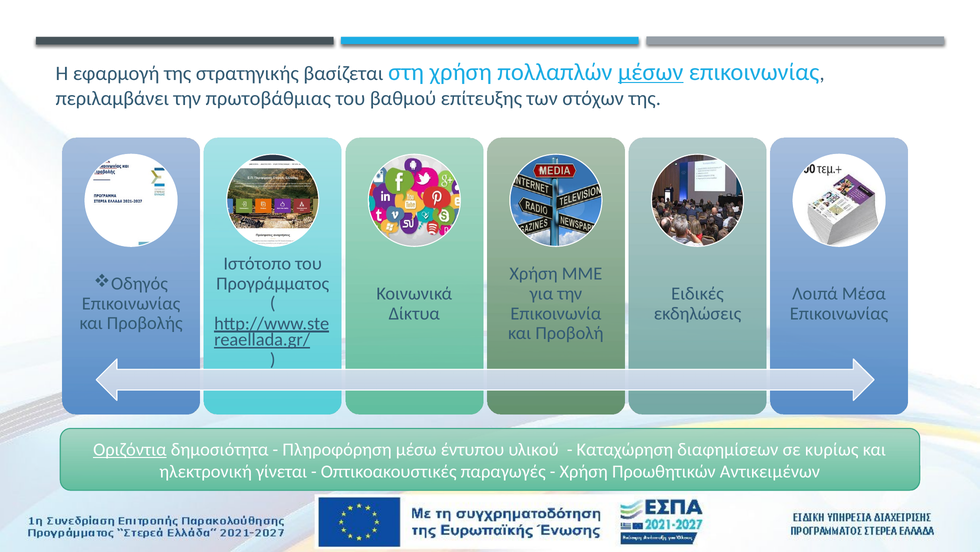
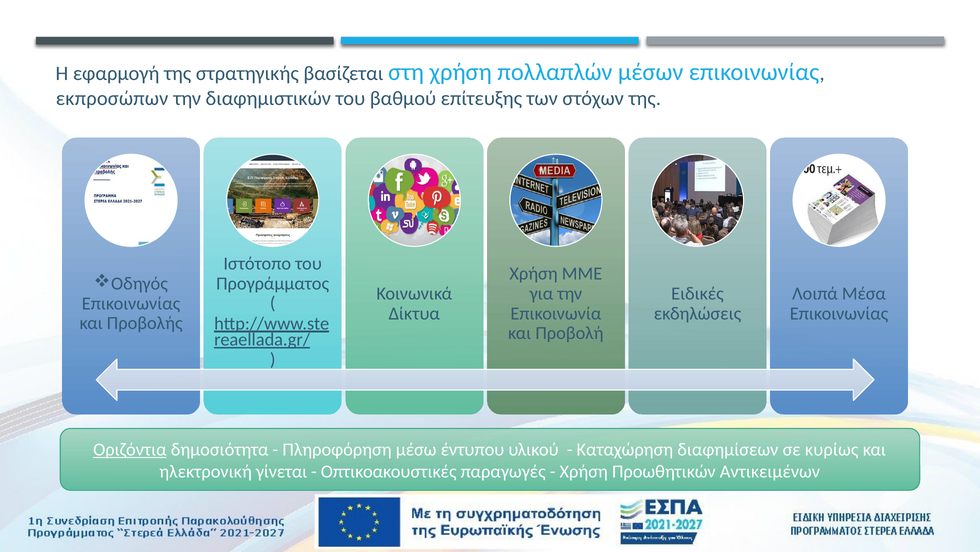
μέσων underline: present -> none (651, 72)
περιλαμβάνει: περιλαμβάνει -> εκπροσώπων (112, 99)
πρωτοβάθμιας: πρωτοβάθμιας -> διαφημιστικών (268, 99)
